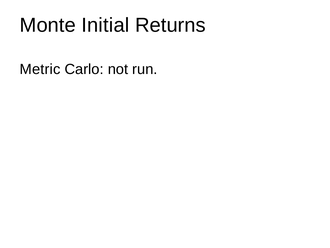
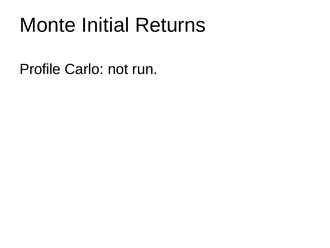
Metric: Metric -> Profile (40, 69)
